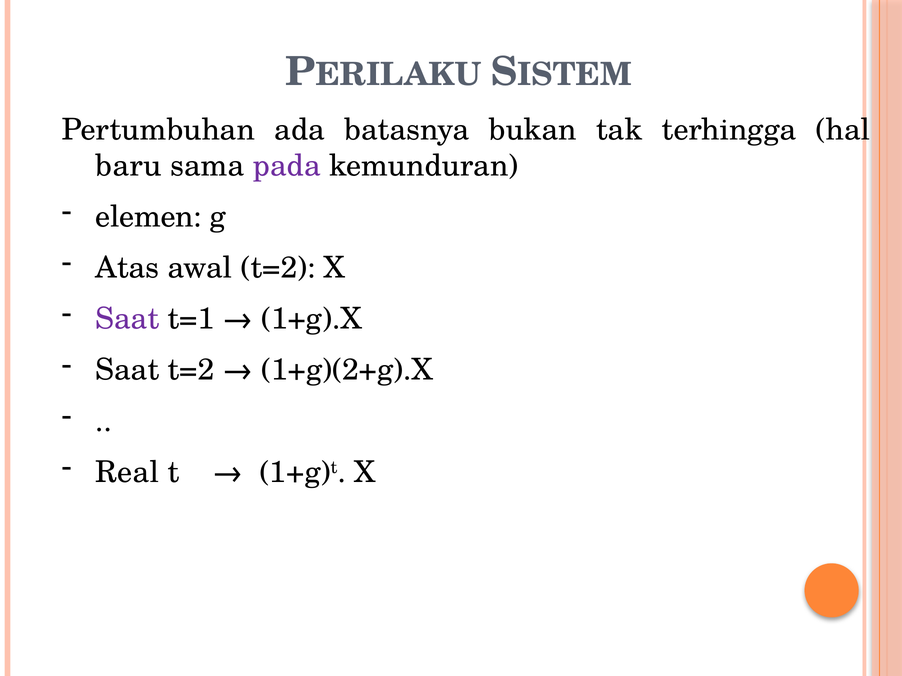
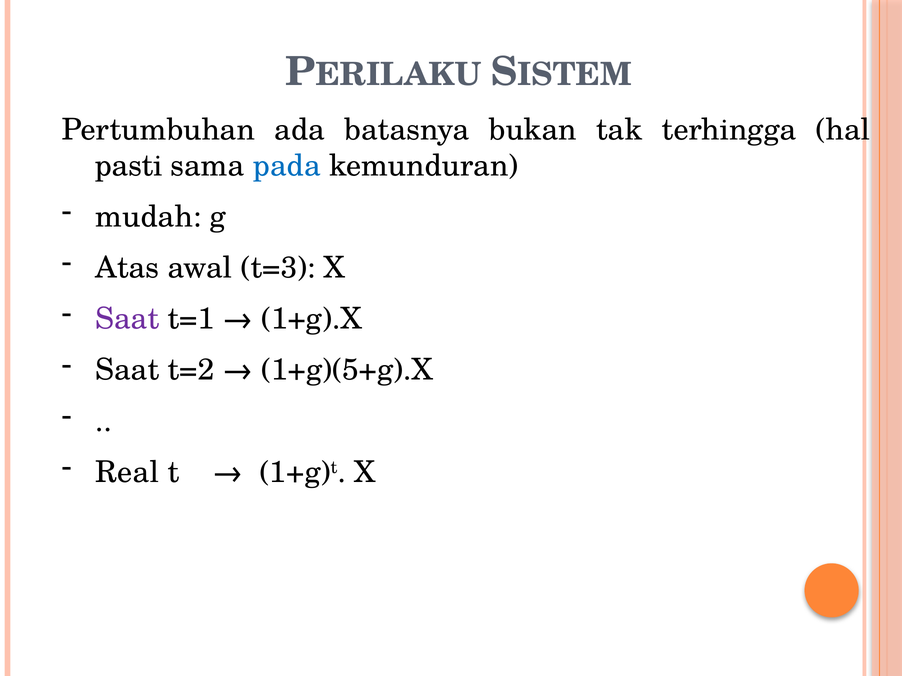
baru: baru -> pasti (129, 166)
pada colour: purple -> blue (287, 166)
elemen: elemen -> mudah (148, 217)
awal t=2: t=2 -> t=3 (278, 268)
1+g)(2+g).X: 1+g)(2+g).X -> 1+g)(5+g).X (347, 370)
